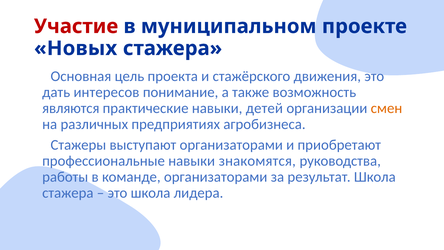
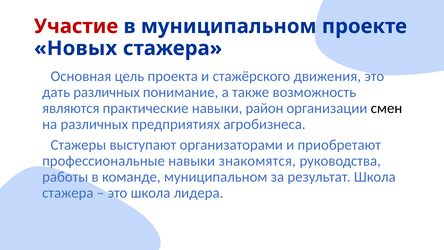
дать интересов: интересов -> различных (107, 92)
детей: детей -> район (264, 108)
смен colour: orange -> black (387, 108)
команде организаторами: организаторами -> муниципальном (216, 177)
